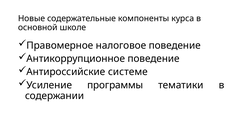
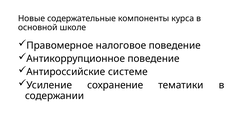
программы: программы -> сохранение (115, 85)
